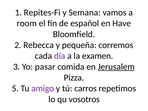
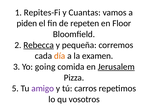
Semana: Semana -> Cuantas (85, 12)
room: room -> piden (27, 23)
español: español -> repeten (85, 23)
Have: Have -> Floor (122, 23)
Rebecca underline: none -> present (39, 45)
día colour: purple -> orange (60, 56)
pasar: pasar -> going (45, 67)
